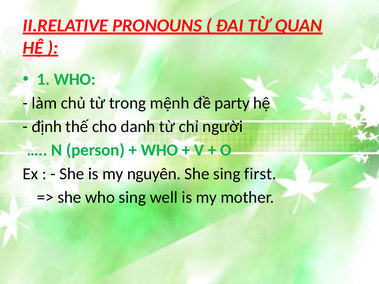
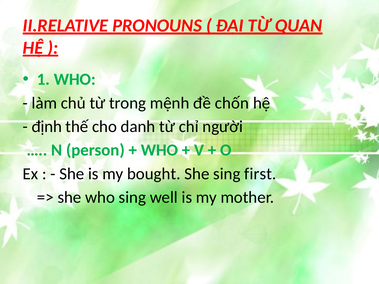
party: party -> chốn (232, 103)
nguyên: nguyên -> bought (154, 174)
